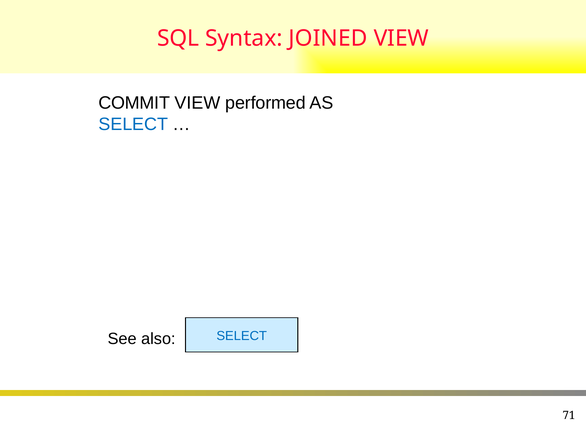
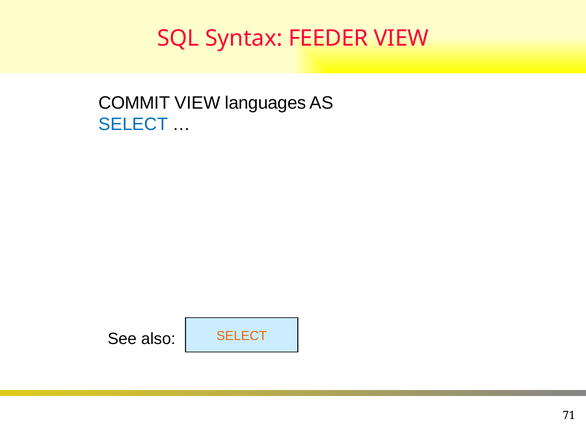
JOINED: JOINED -> FEEDER (328, 38)
performed: performed -> languages (265, 103)
SELECT colour: blue -> orange (242, 335)
